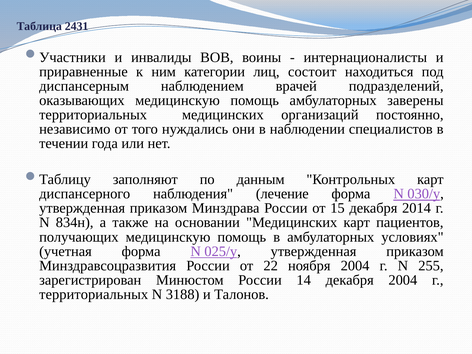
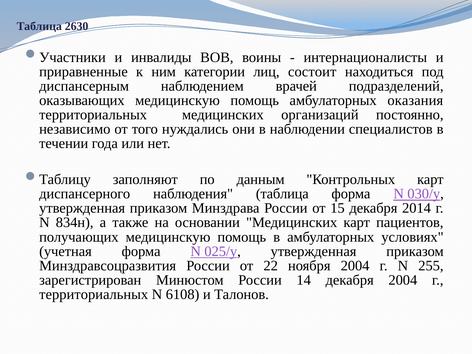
2431: 2431 -> 2630 (77, 26)
заверены: заверены -> оказания (415, 100)
наблюдения лечение: лечение -> таблица (282, 194)
3188: 3188 -> 6108 (183, 294)
